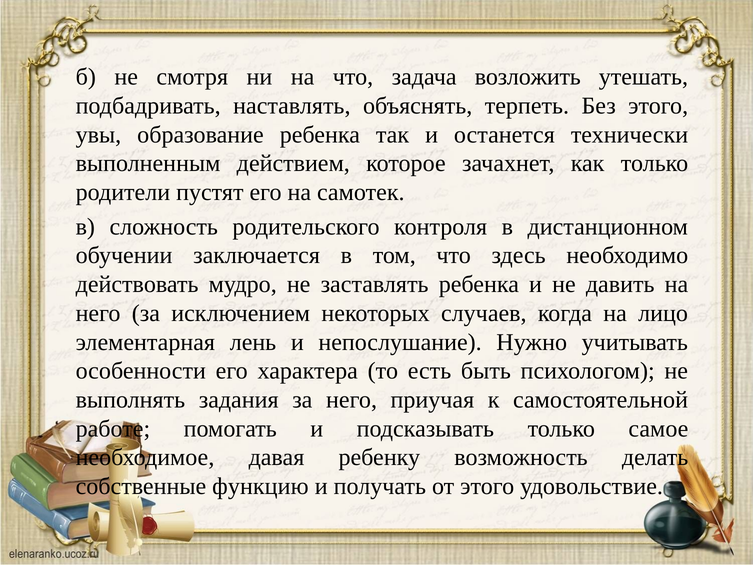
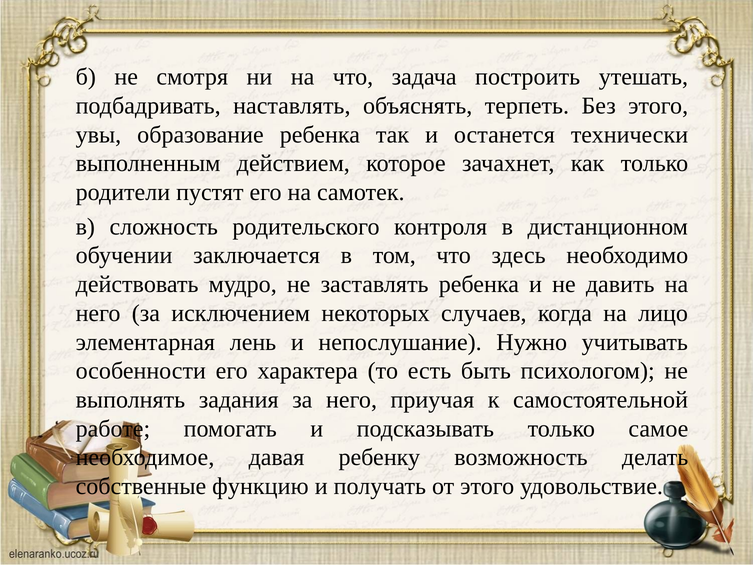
возложить: возложить -> построить (528, 77)
